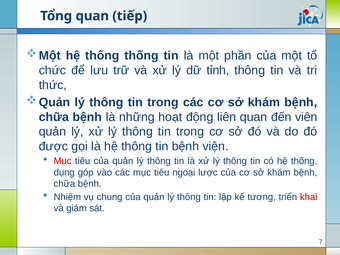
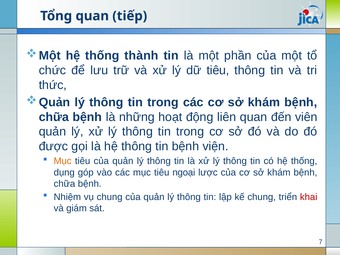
thống thống: thống -> thành (141, 56)
dữ tỉnh: tỉnh -> tiêu (218, 70)
Mục colour: red -> orange (63, 161)
kế tương: tương -> chung (262, 197)
